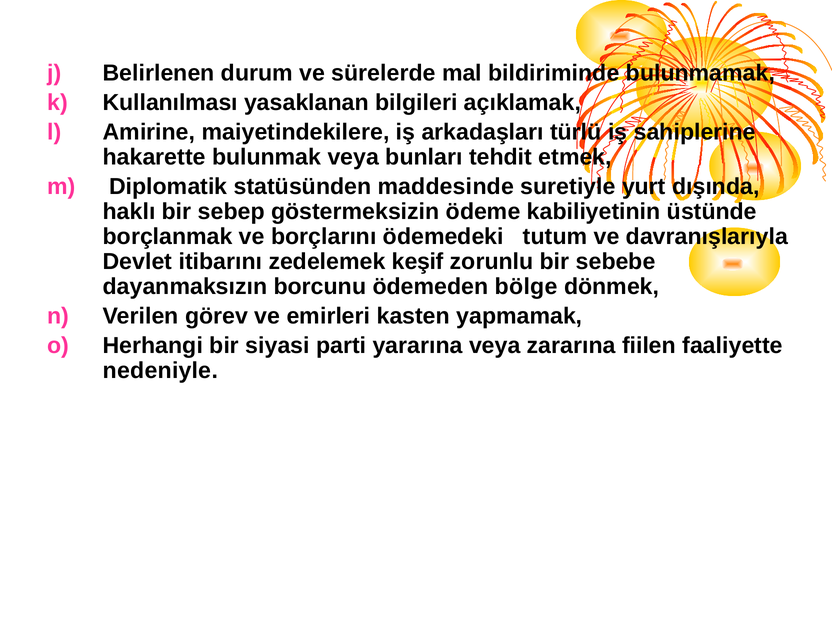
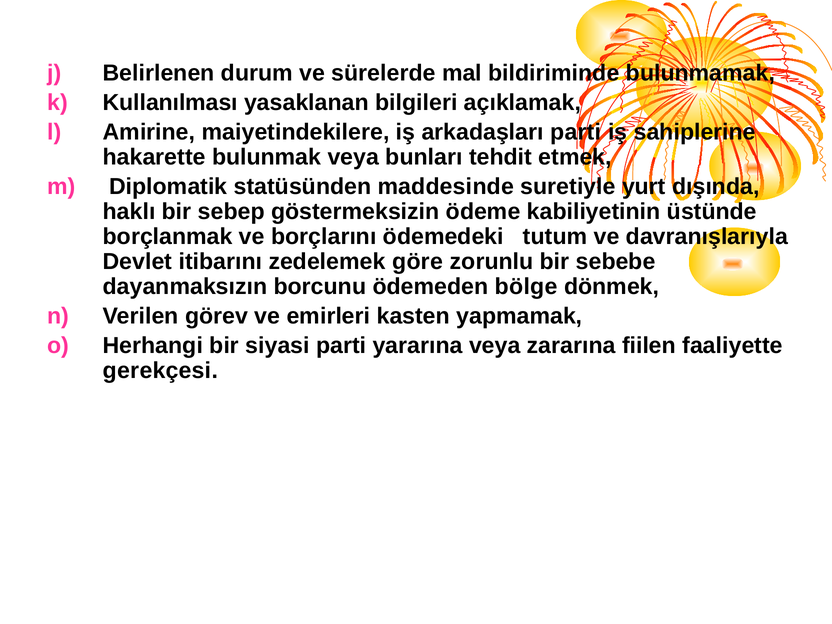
arkadaşları türlü: türlü -> parti (576, 132)
keşif: keşif -> göre (418, 262)
nedeniyle: nedeniyle -> gerekçesi (160, 371)
